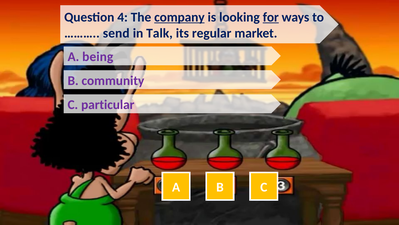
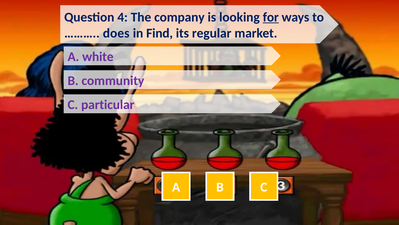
company underline: present -> none (179, 17)
send: send -> does (116, 33)
Talk: Talk -> Find (160, 33)
being: being -> white (98, 57)
